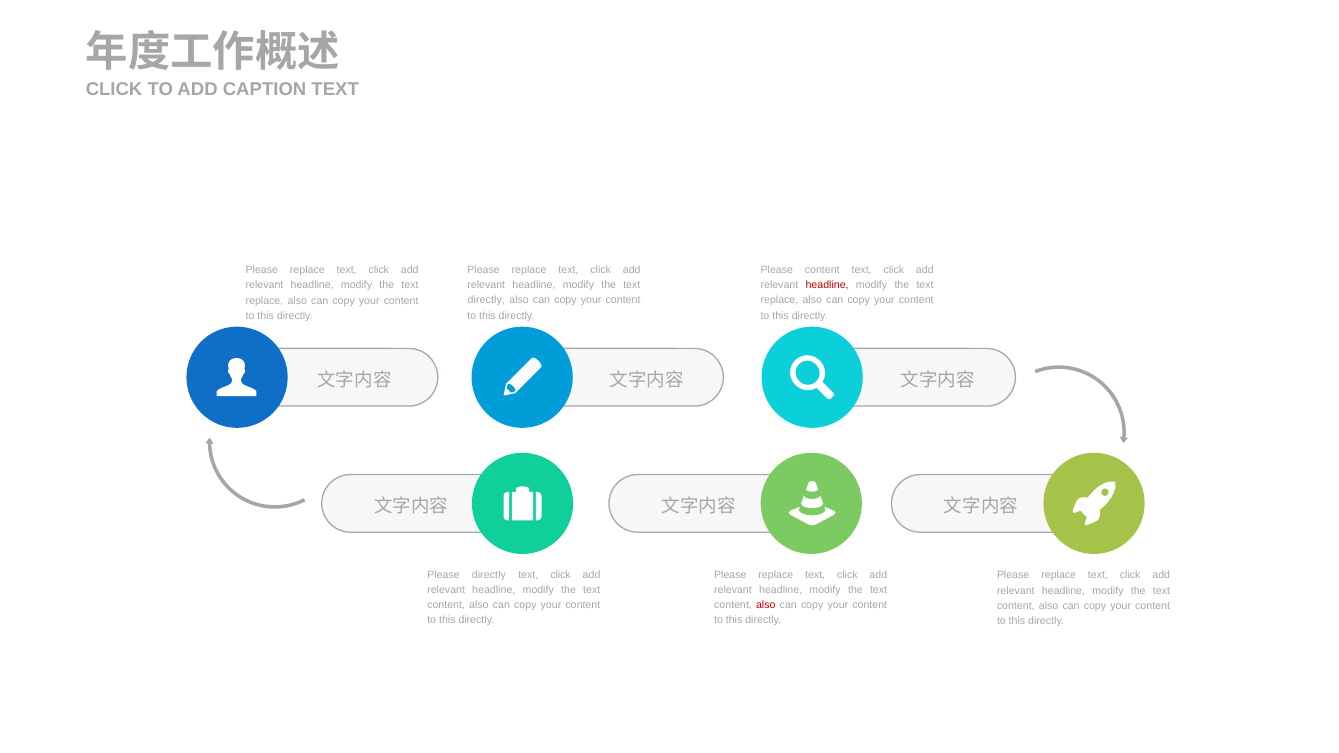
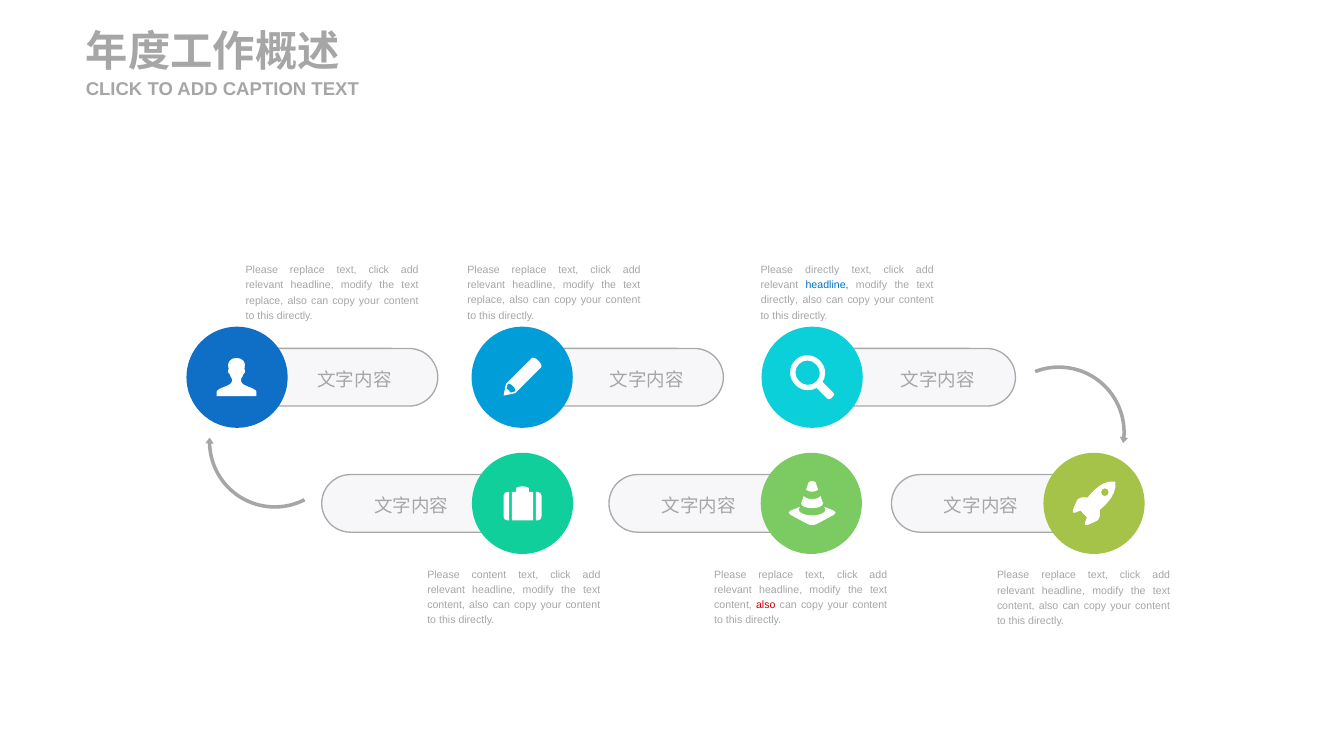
Please content: content -> directly (822, 270)
headline colour: red -> blue (827, 285)
directly: directly -> replace (486, 301)
replace: replace -> directly (779, 301)
Please directly: directly -> content (489, 575)
